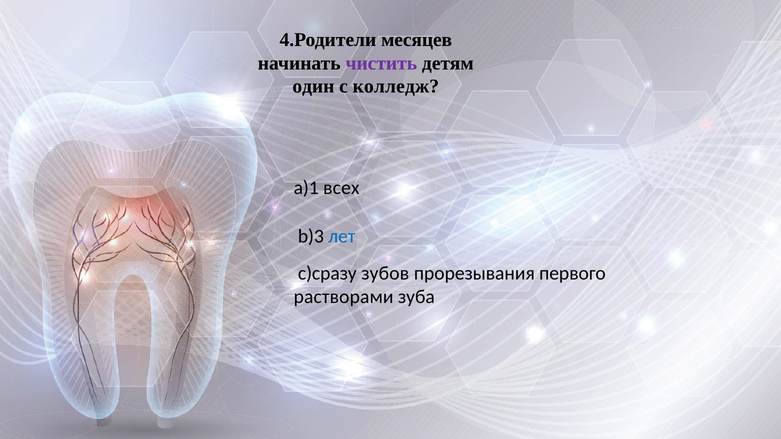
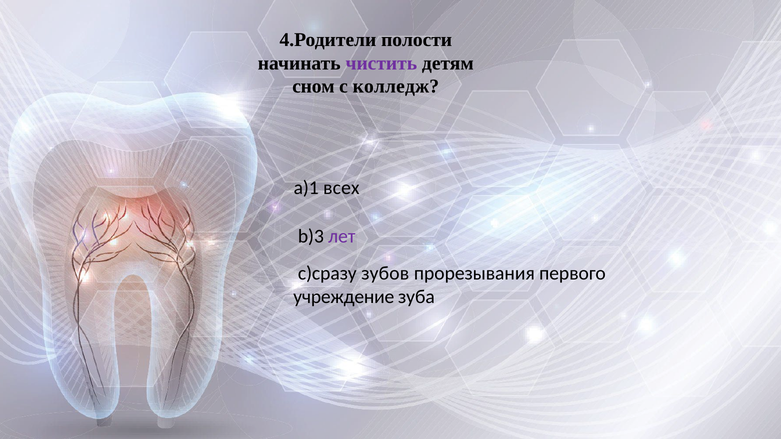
месяцев: месяцев -> полости (417, 40)
один: один -> сном (313, 87)
лет colour: blue -> purple (342, 237)
растворами: растворами -> учреждение (344, 297)
